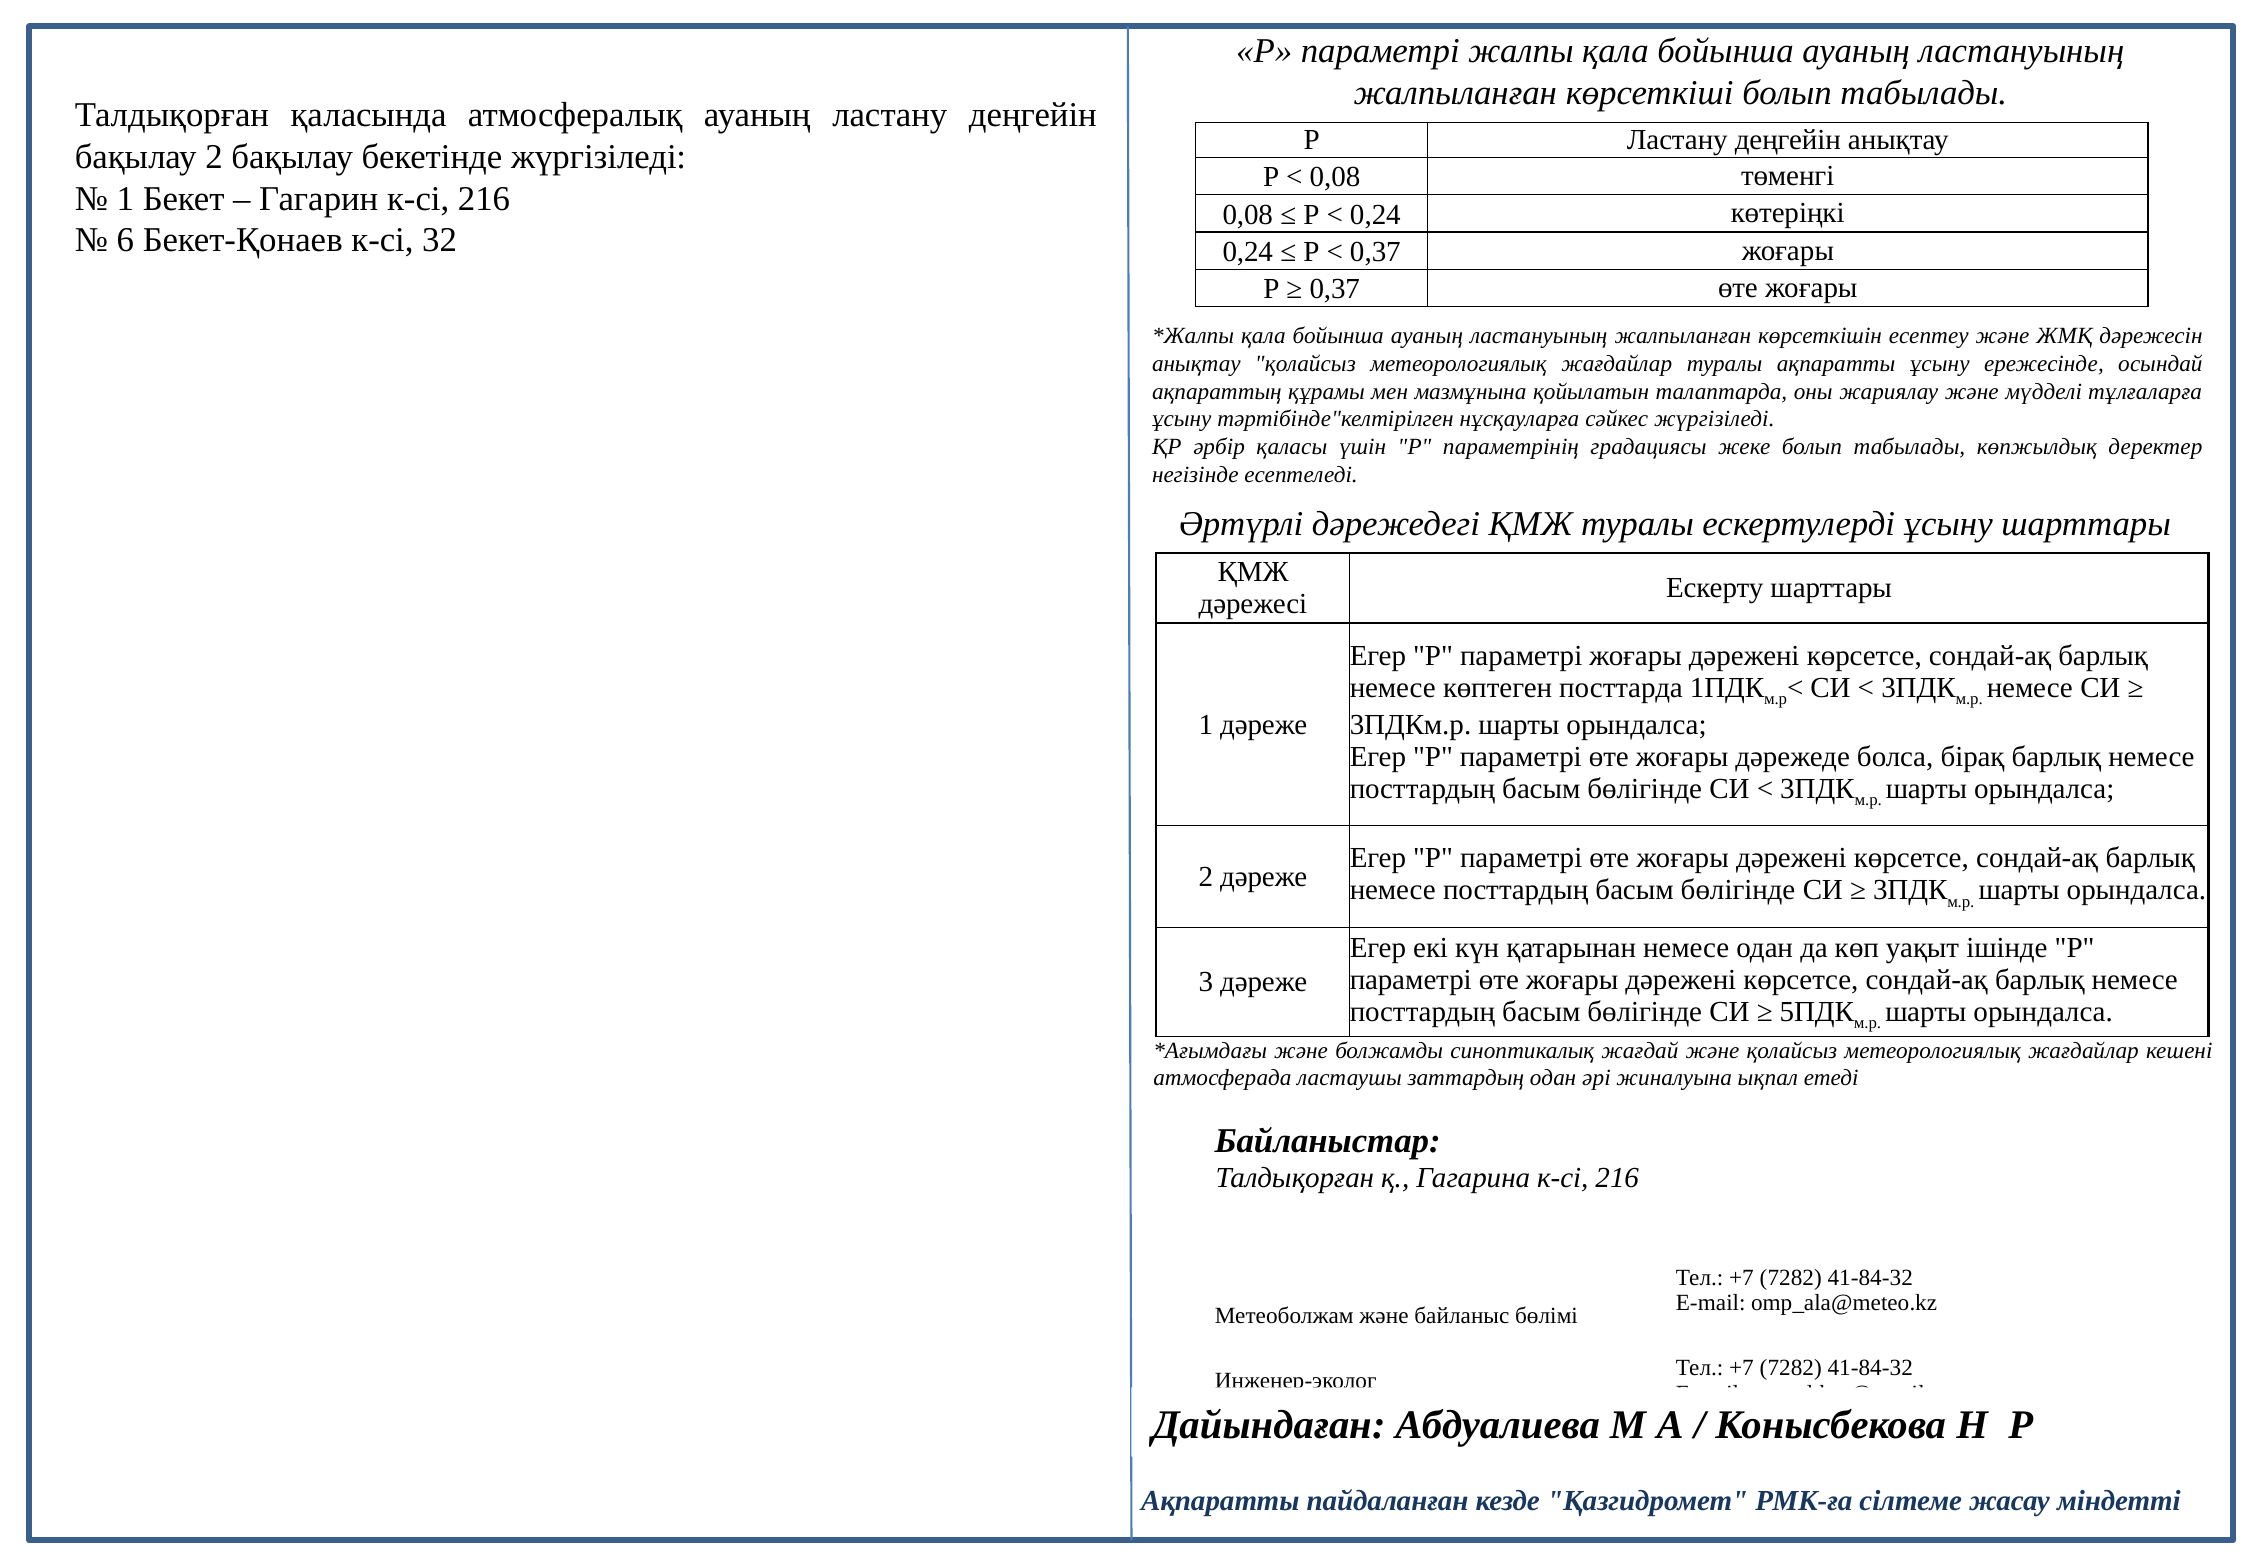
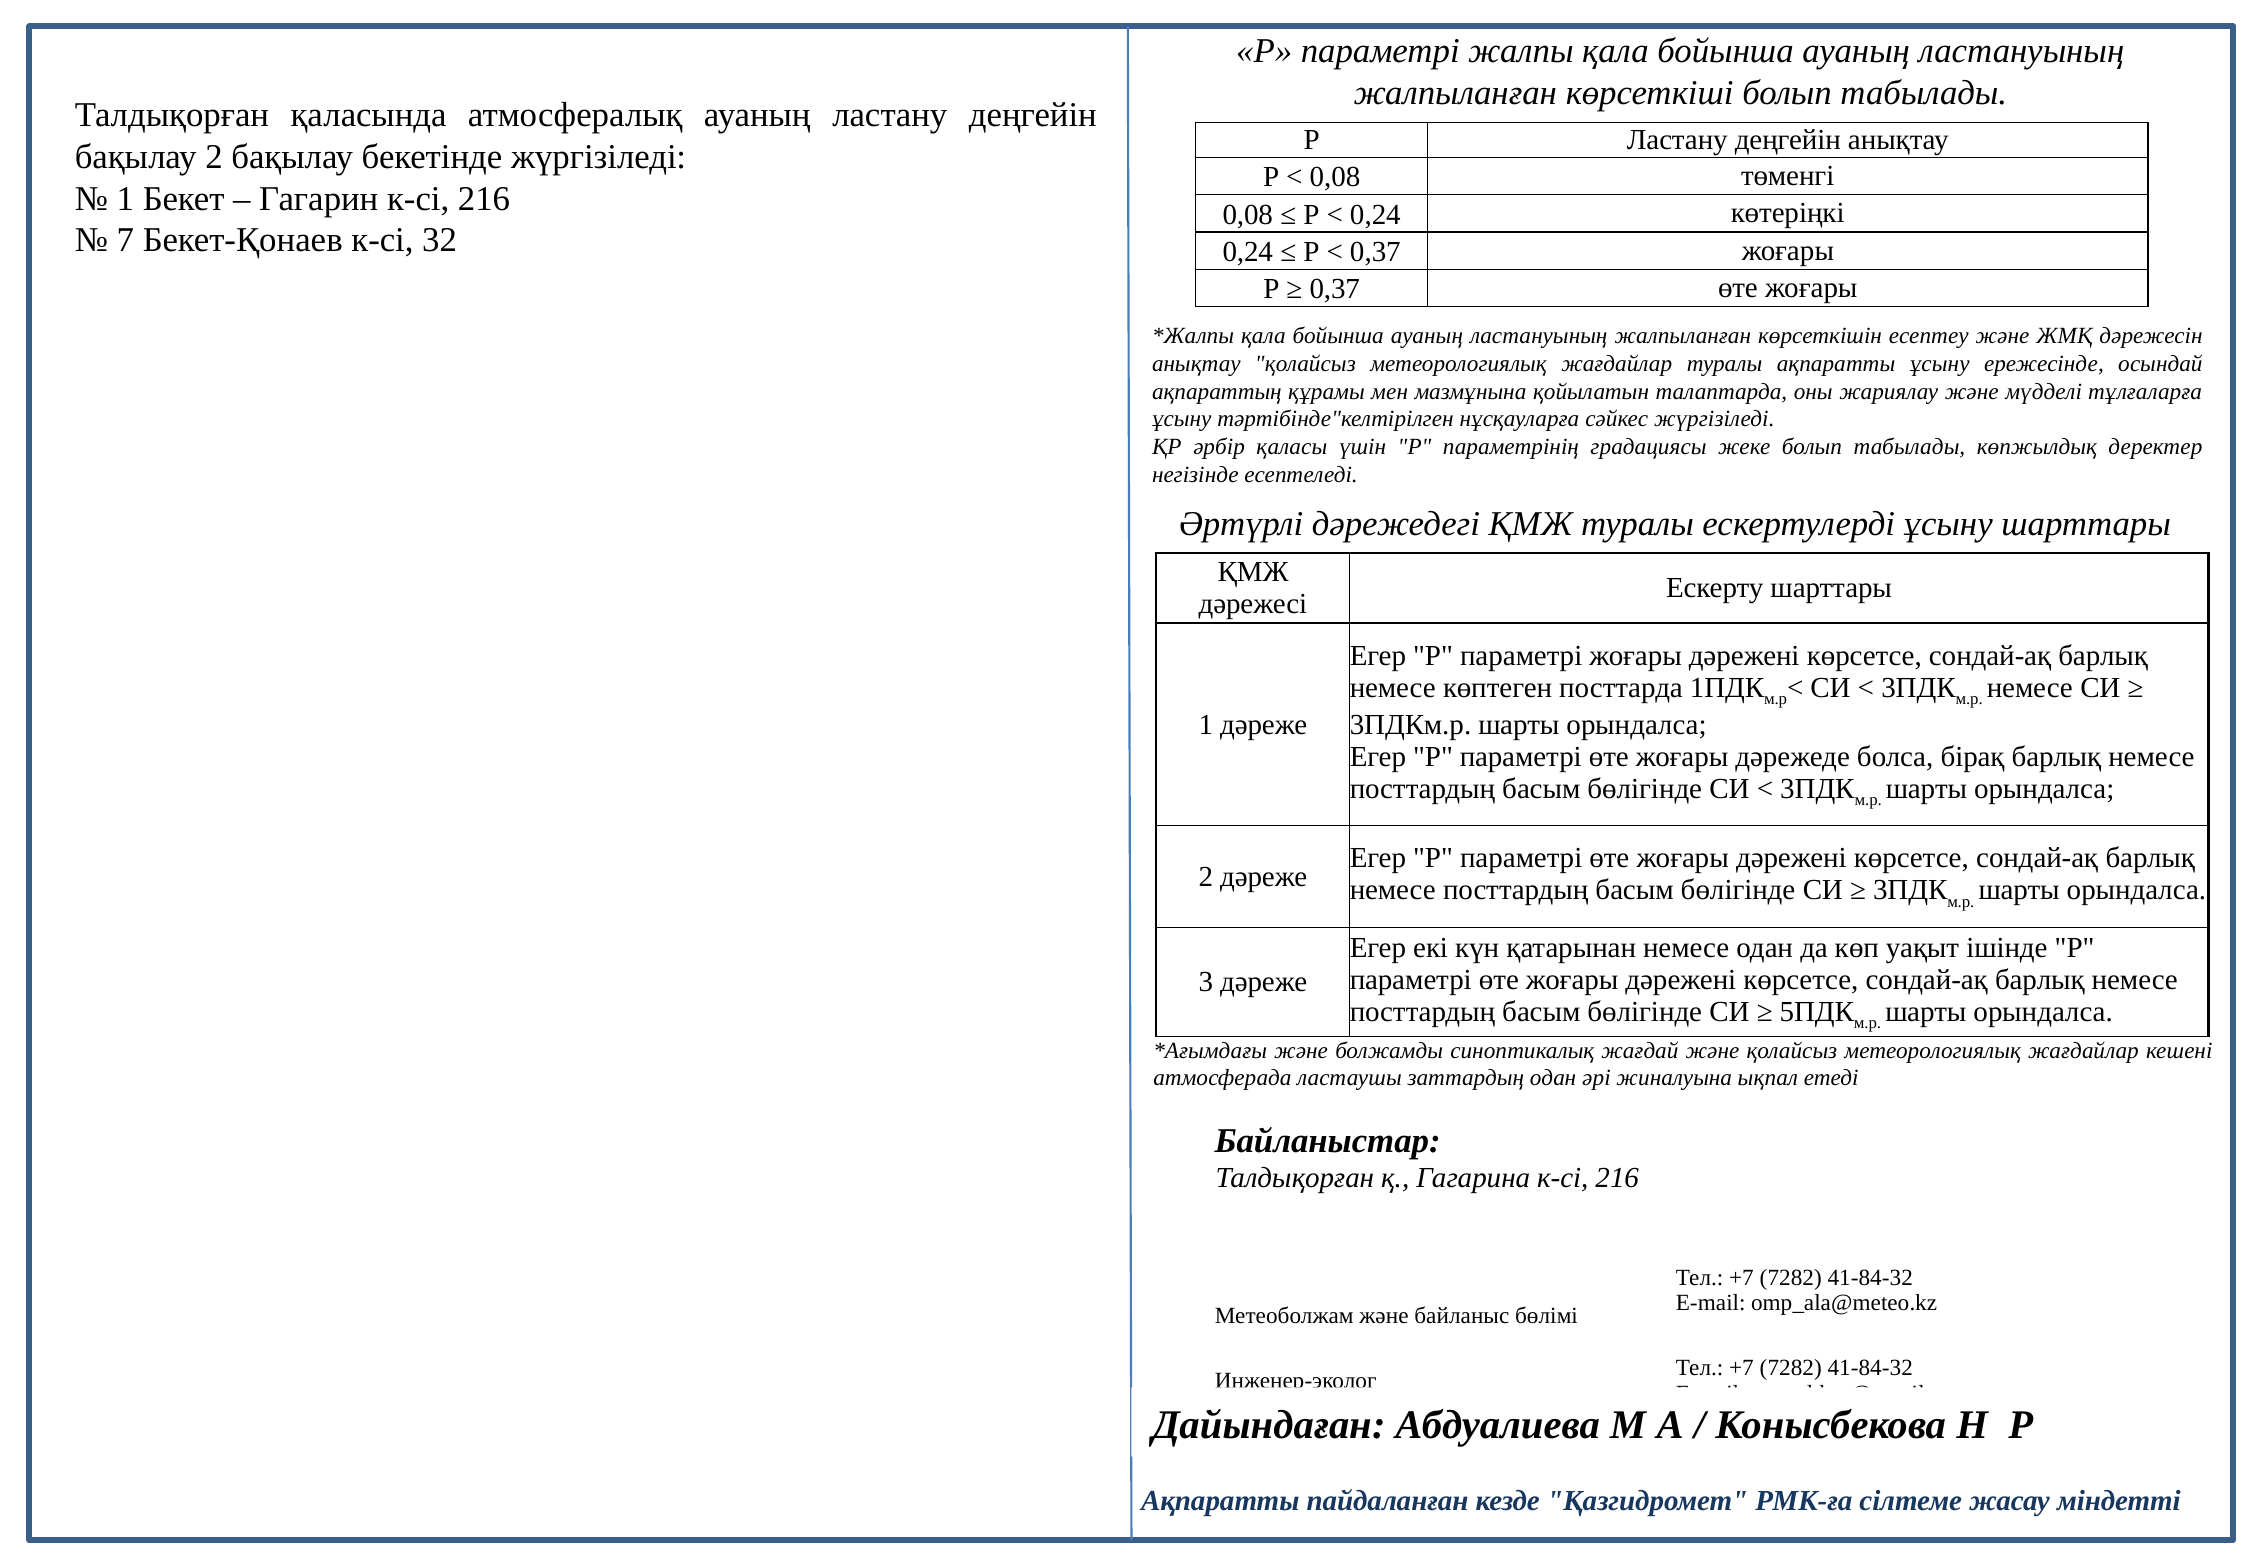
6: 6 -> 7 (125, 240)
